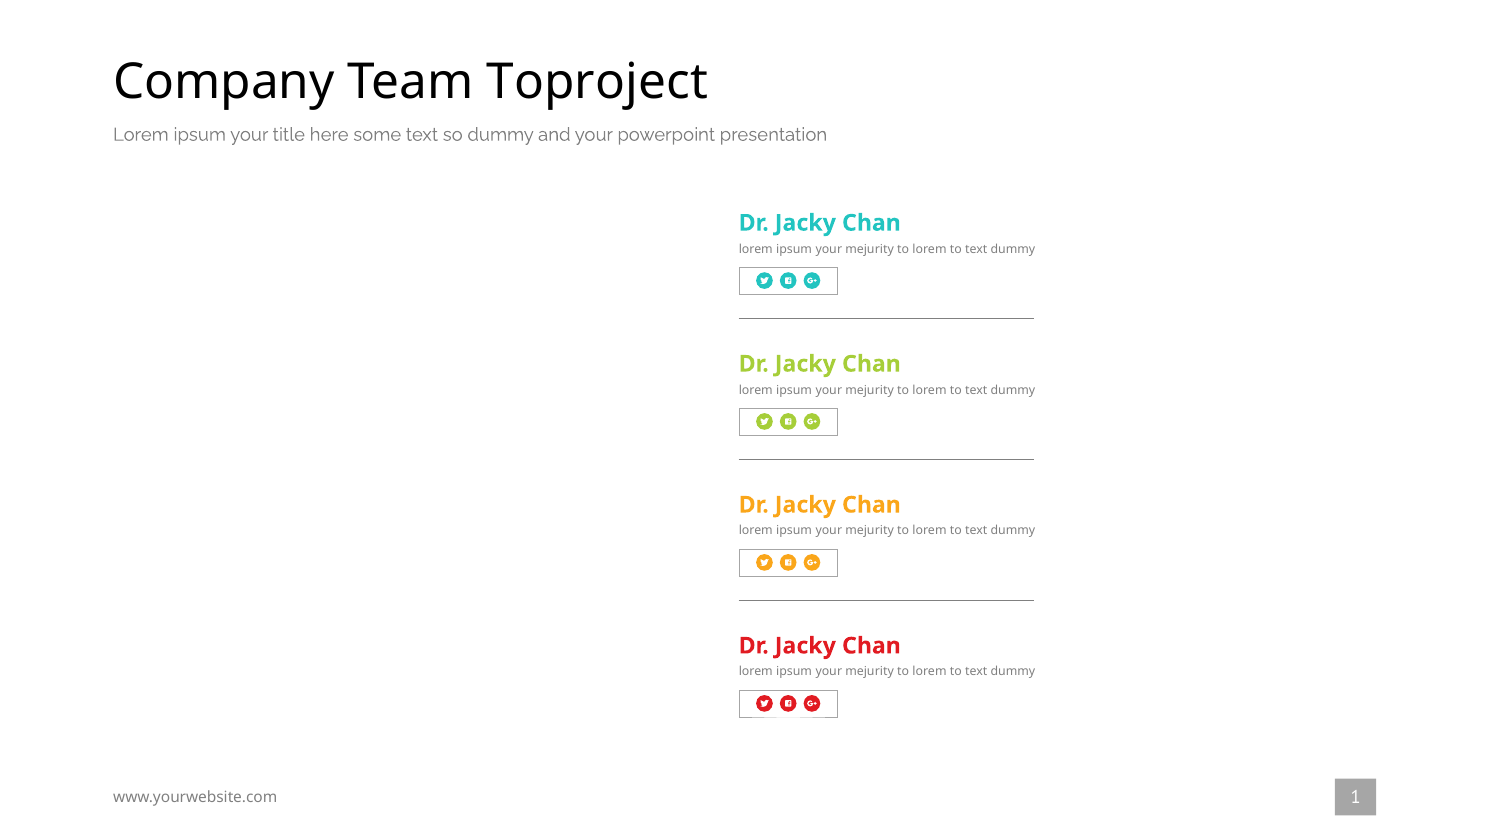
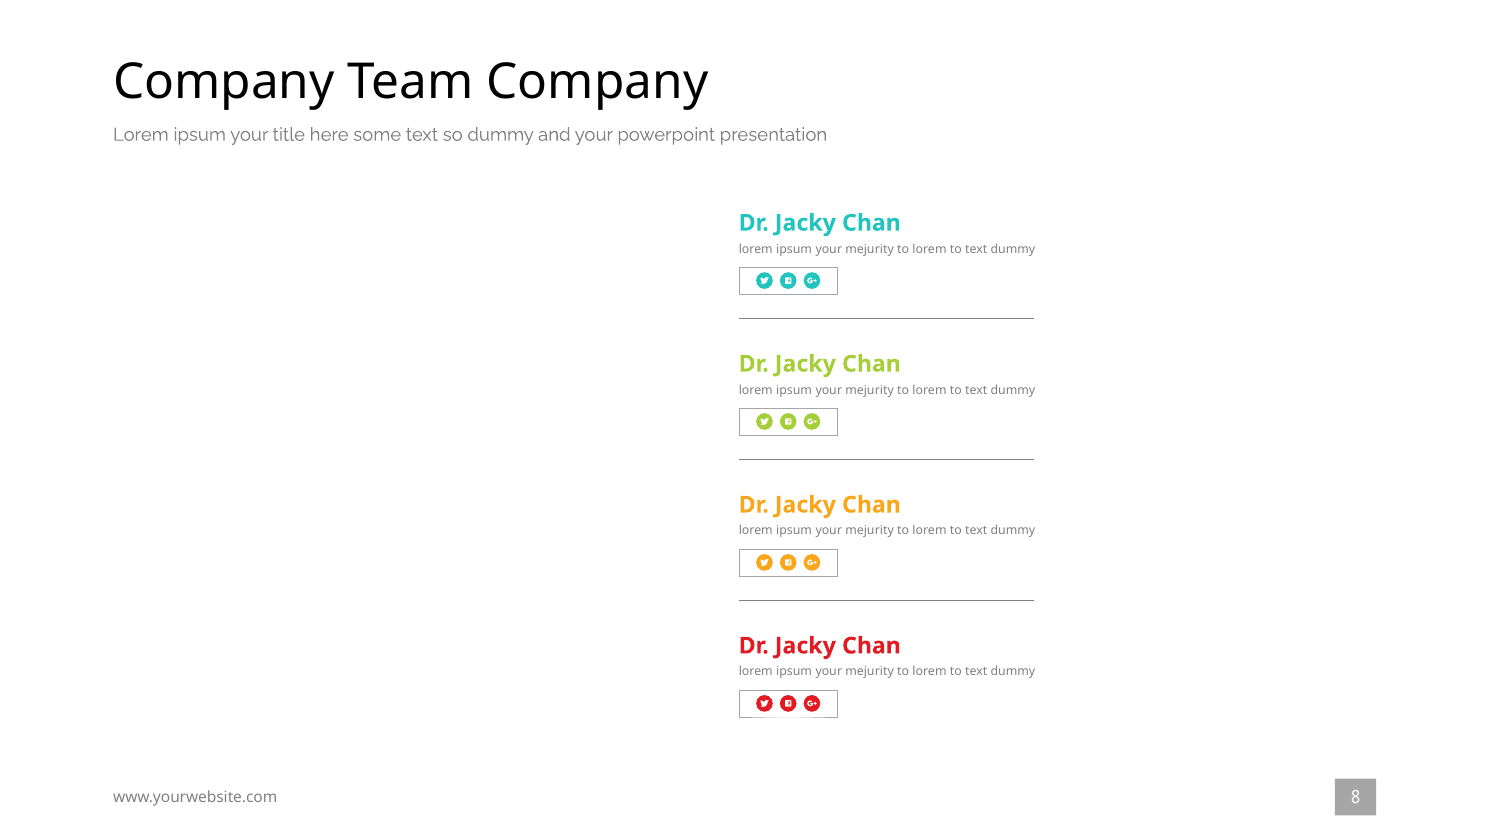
Team Toproject: Toproject -> Company (598, 82)
1: 1 -> 8 (1356, 797)
